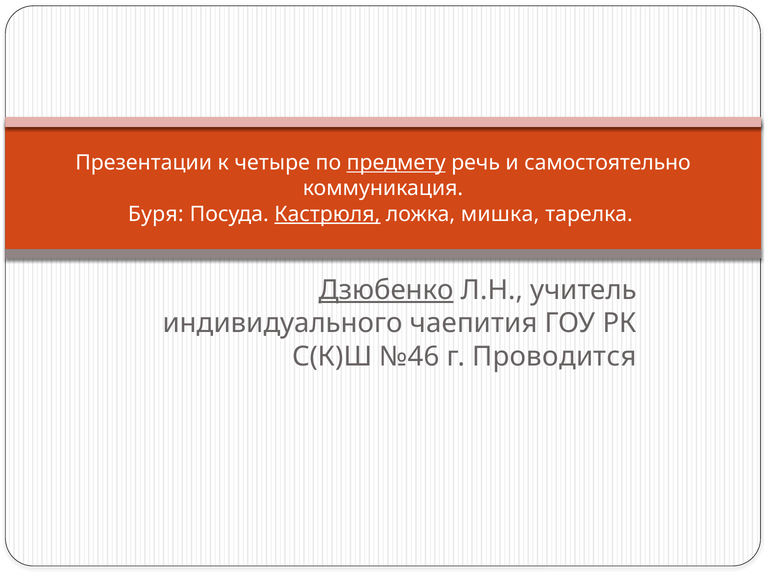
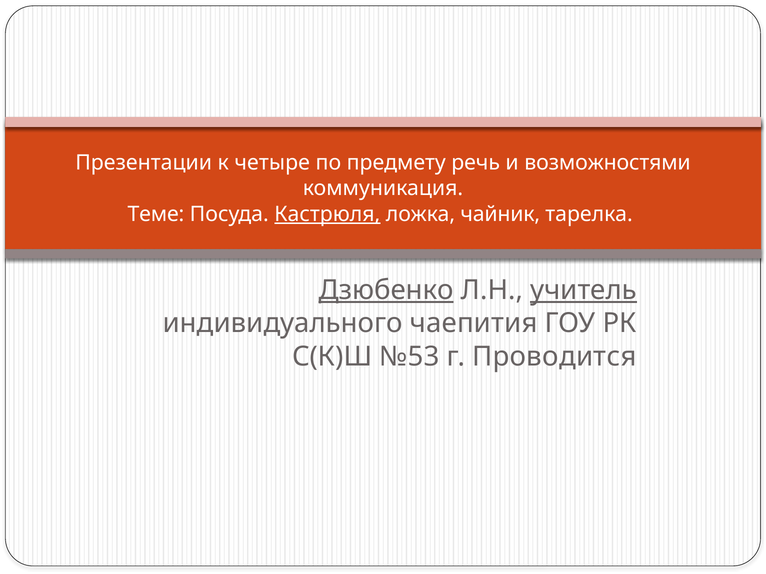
предмету underline: present -> none (396, 163)
самостоятельно: самостоятельно -> возможностями (608, 163)
Буря: Буря -> Теме (156, 214)
мишка: мишка -> чайник (500, 214)
учитель underline: none -> present (584, 290)
№46: №46 -> №53 (409, 357)
